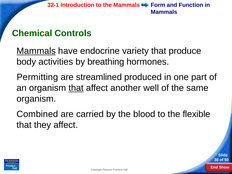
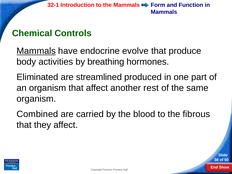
variety: variety -> evolve (135, 51)
Permitting: Permitting -> Eliminated (37, 77)
that underline: present -> none (76, 88)
well: well -> rest (151, 88)
flexible: flexible -> fibrous (196, 114)
